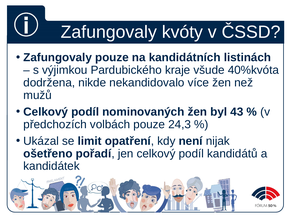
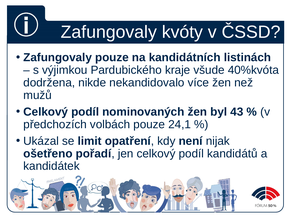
24,3: 24,3 -> 24,1 (180, 124)
